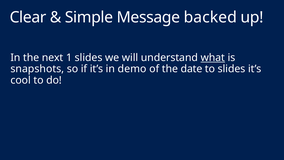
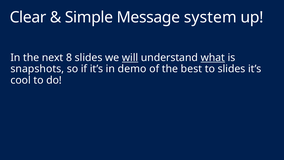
backed: backed -> system (210, 17)
1: 1 -> 8 (69, 58)
will underline: none -> present (130, 58)
date: date -> best (191, 69)
